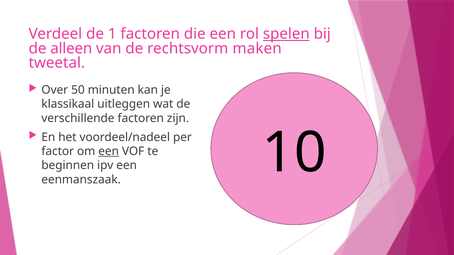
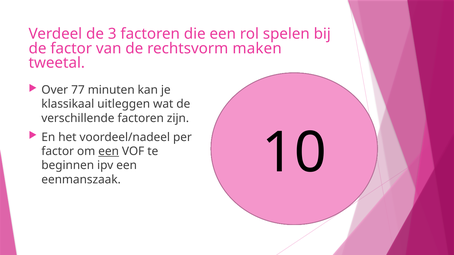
1: 1 -> 3 (112, 34)
spelen underline: present -> none (286, 34)
de alleen: alleen -> factor (71, 48)
50: 50 -> 77 (78, 90)
